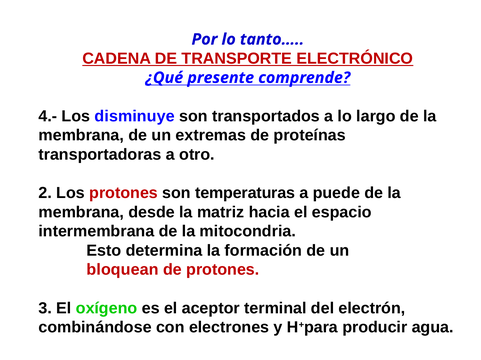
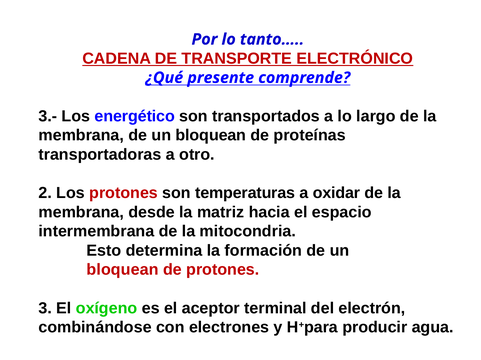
4.-: 4.- -> 3.- (48, 116)
disminuye: disminuye -> energético (135, 116)
membrana de un extremas: extremas -> bloquean (211, 136)
puede: puede -> oxidar (336, 193)
